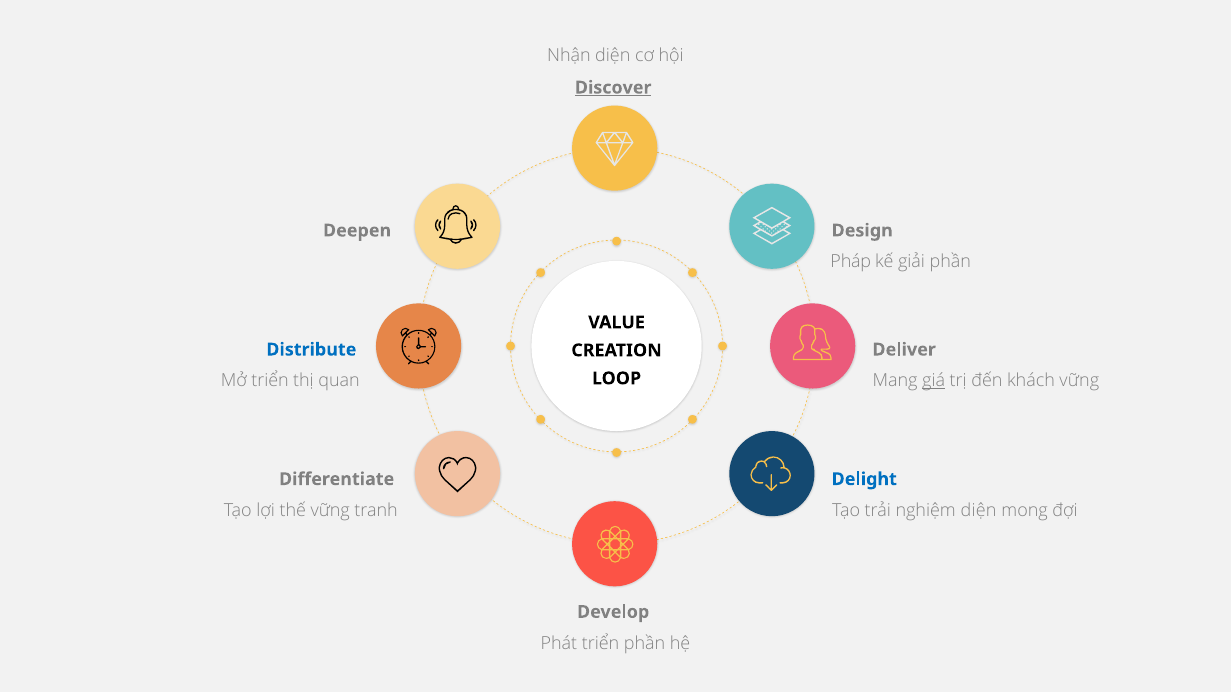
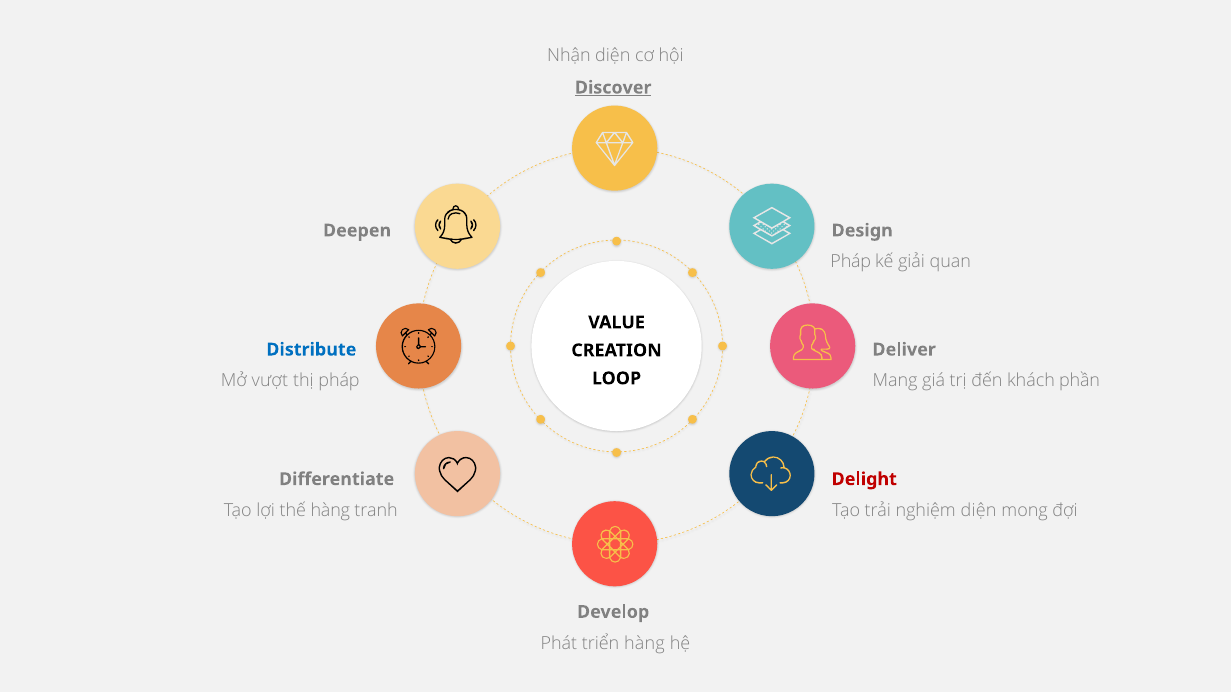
giải phần: phần -> quan (950, 262)
Mở triển: triển -> vượt (270, 381)
thị quan: quan -> pháp (339, 381)
giá underline: present -> none (934, 381)
khách vững: vững -> phần (1080, 381)
Delight colour: blue -> red (864, 479)
thế vững: vững -> hàng (330, 511)
triển phần: phần -> hàng (644, 644)
